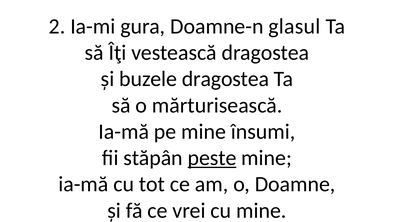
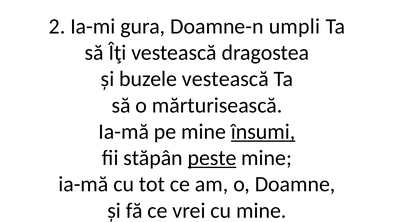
glasul: glasul -> umpli (294, 26)
buzele dragostea: dragostea -> vestească (225, 79)
însumi underline: none -> present (263, 131)
